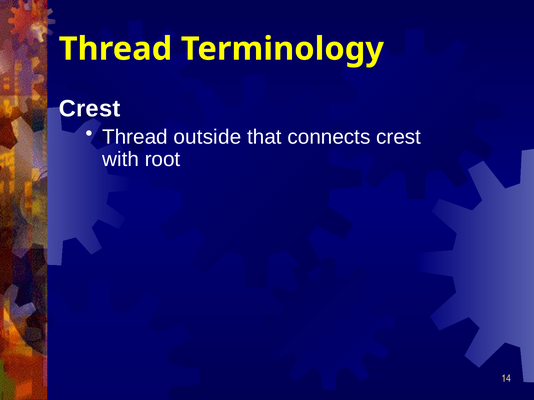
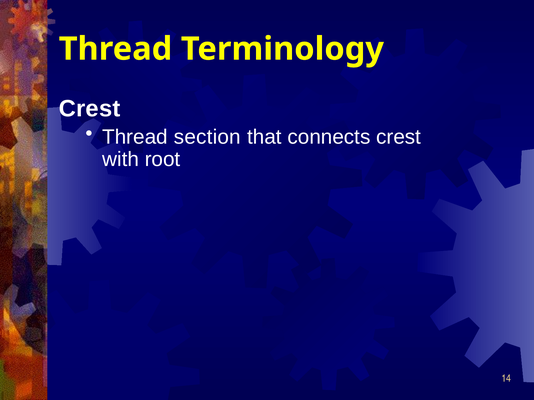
outside: outside -> section (207, 137)
